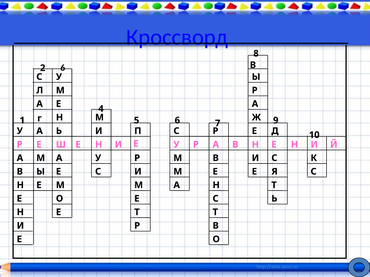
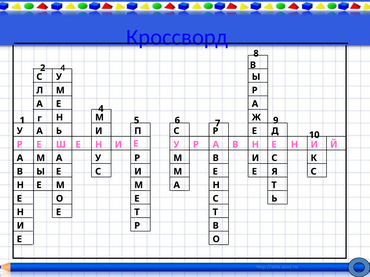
2 6: 6 -> 4 (63, 68)
